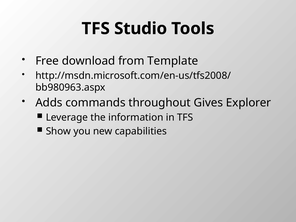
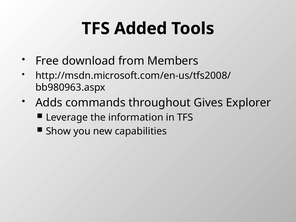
Studio: Studio -> Added (141, 29)
Template: Template -> Members (173, 61)
